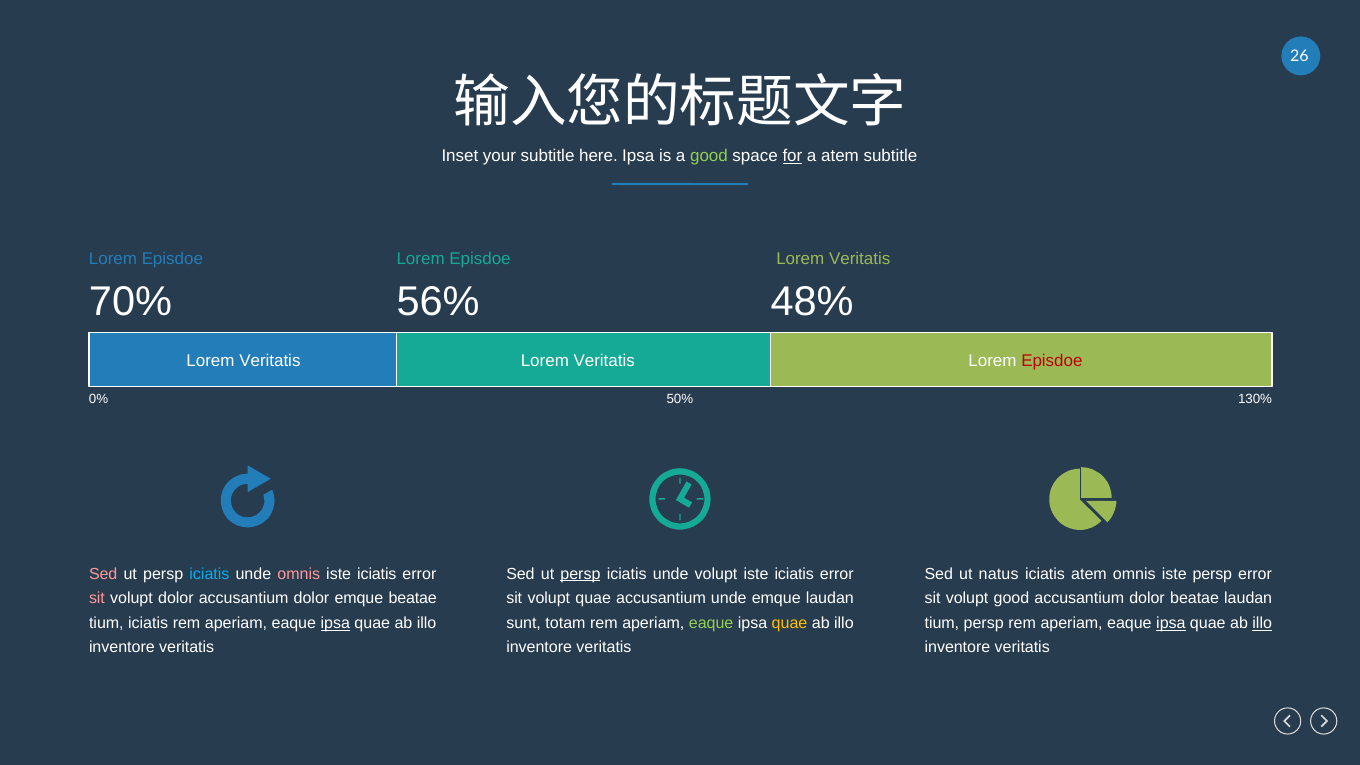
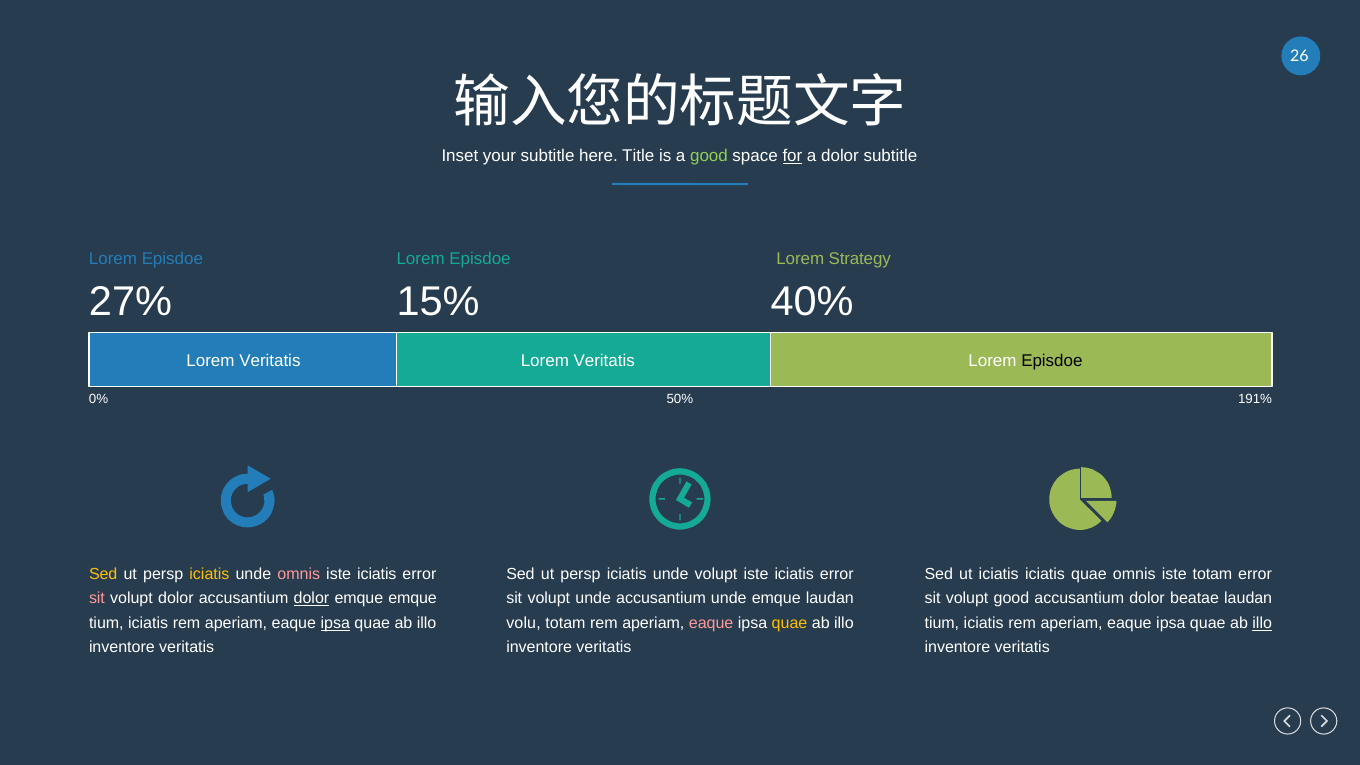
here Ipsa: Ipsa -> Title (638, 156)
a atem: atem -> dolor (840, 156)
Veritatis: Veritatis -> Strategy (860, 259)
70%: 70% -> 27% (130, 302)
56%: 56% -> 15% (438, 302)
48%: 48% -> 40% (812, 302)
Episdoe colour: red -> black (1052, 361)
130%: 130% -> 191% (1255, 399)
Sed colour: pink -> yellow (103, 574)
iciatis colour: light blue -> yellow (209, 574)
persp underline: present -> none (580, 574)
ut natus: natus -> iciatis (999, 574)
iciatis atem: atem -> quae (1089, 574)
iste persp: persp -> totam (1212, 574)
dolor underline: none -> present (311, 599)
emque beatae: beatae -> emque (413, 599)
volupt quae: quae -> unde (593, 599)
sunt: sunt -> volu (524, 623)
eaque colour: light green -> pink (711, 623)
persp: persp -> iciatis (984, 623)
ipsa underline: present -> none (1171, 623)
